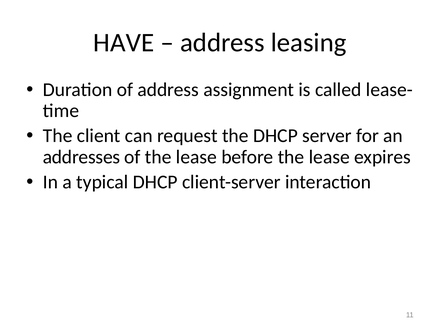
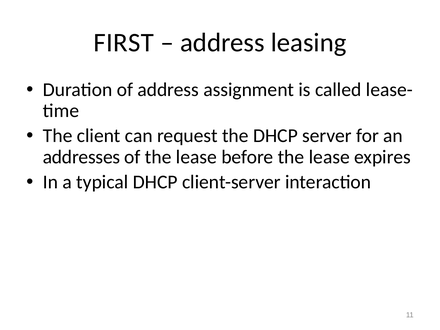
HAVE: HAVE -> FIRST (124, 43)
